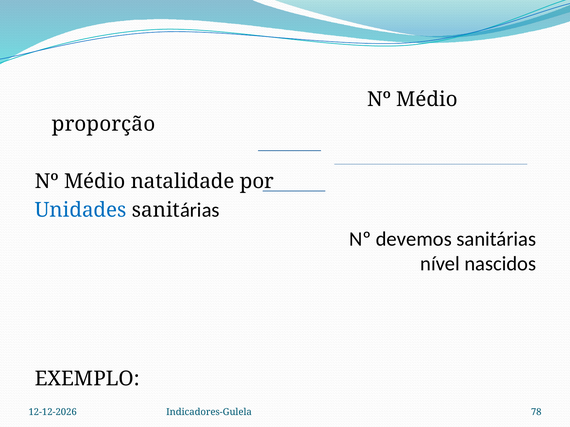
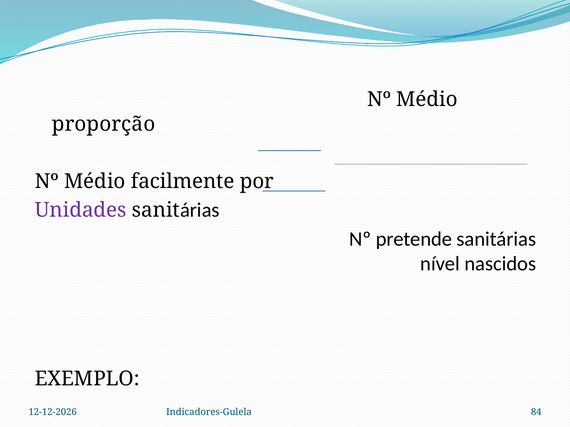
natalidade: natalidade -> facilmente (183, 182)
Unidades colour: blue -> purple (81, 210)
devemos: devemos -> pretende (414, 239)
78: 78 -> 84 (536, 412)
